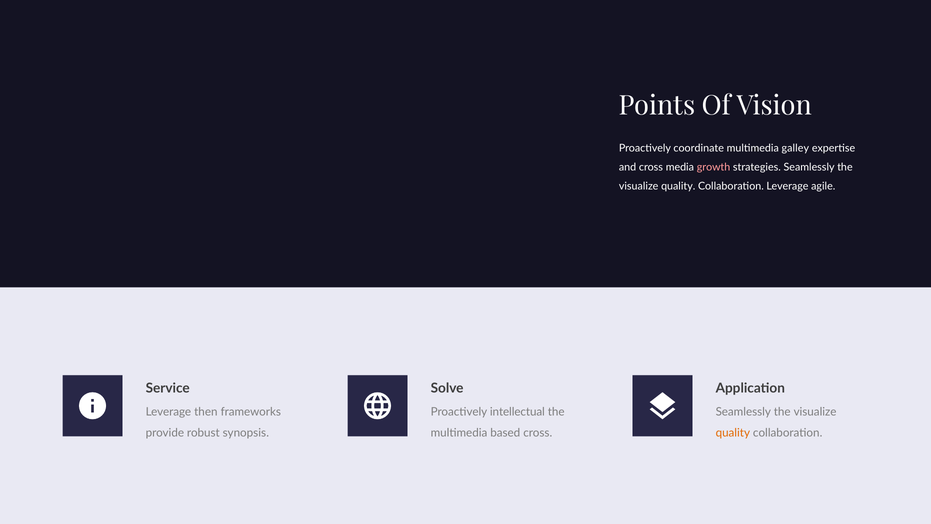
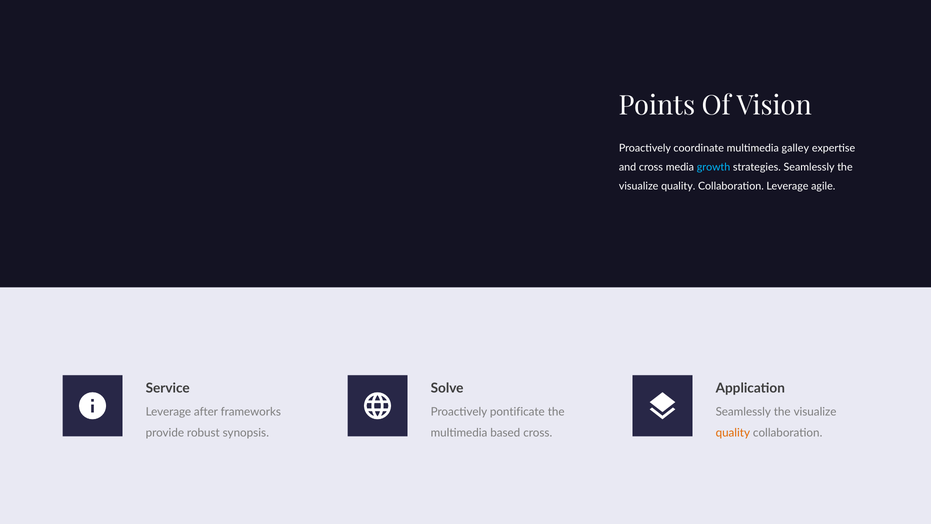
growth colour: pink -> light blue (714, 167)
then: then -> after (206, 412)
intellectual: intellectual -> pontificate (517, 412)
